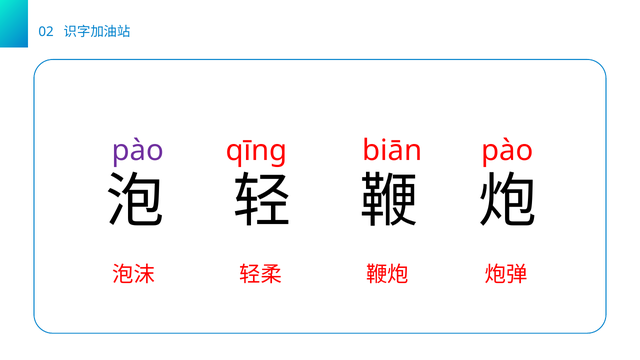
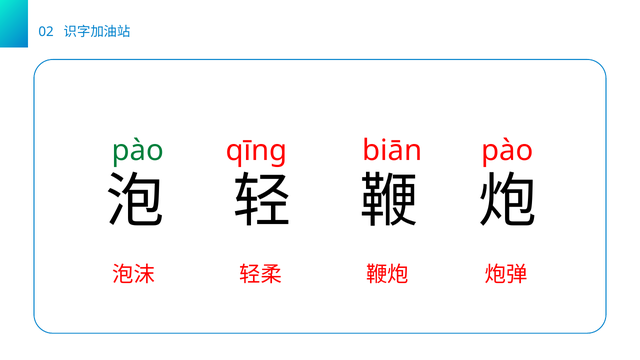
pào colour: purple -> green (138, 151)
